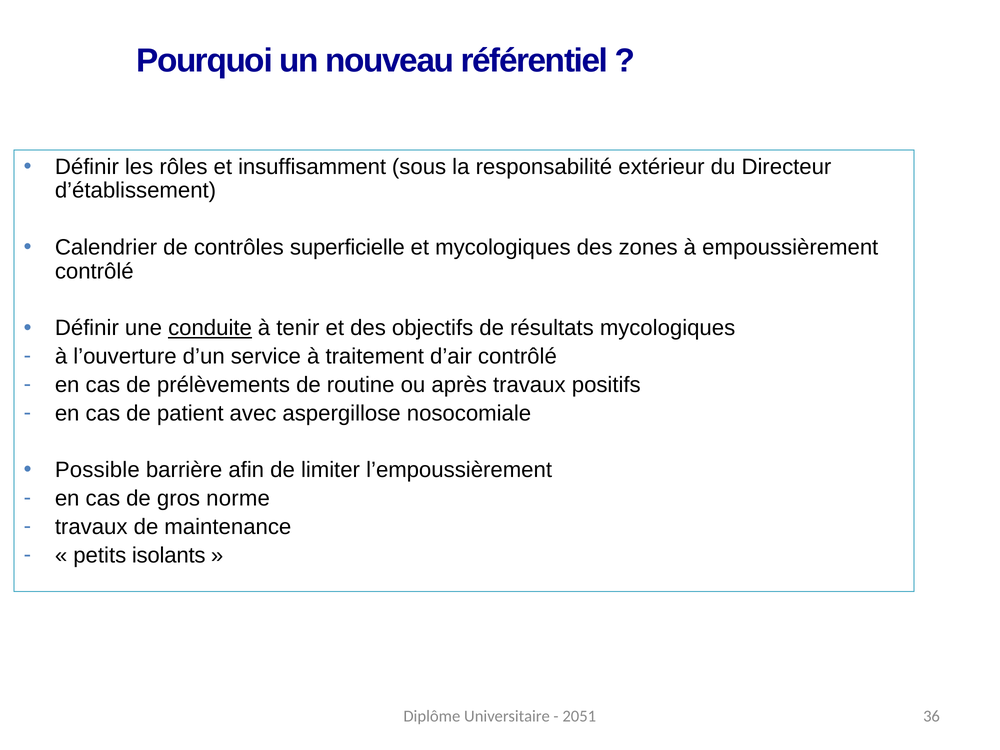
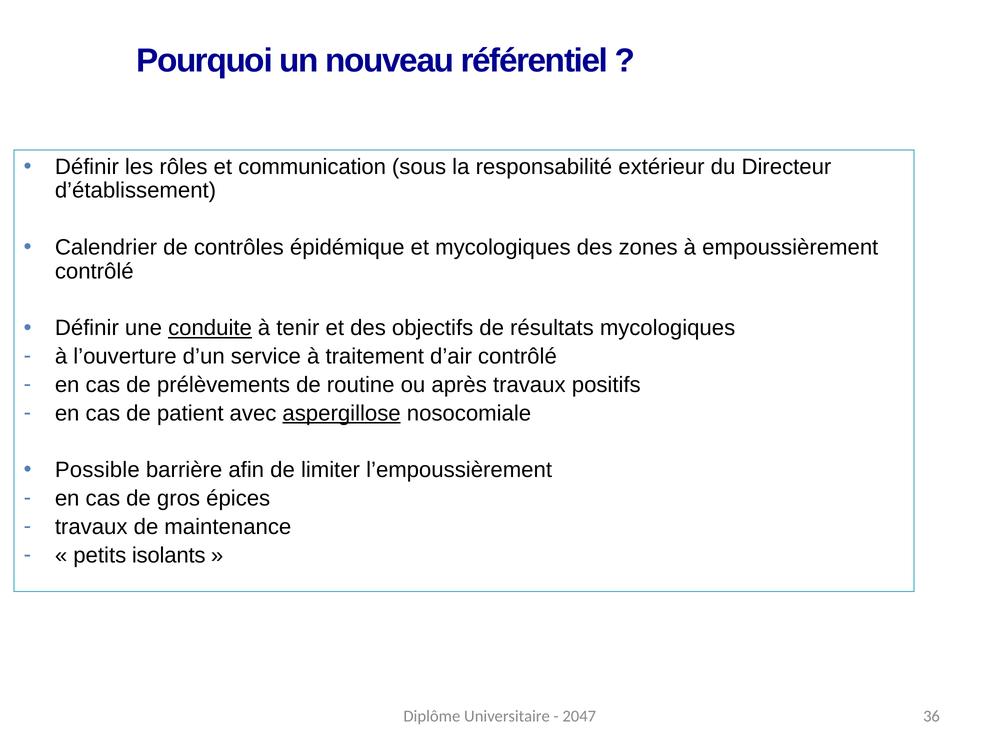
insuffisamment: insuffisamment -> communication (312, 167)
superficielle: superficielle -> épidémique (347, 247)
aspergillose underline: none -> present (342, 413)
norme: norme -> épices (238, 498)
2051: 2051 -> 2047 (579, 716)
